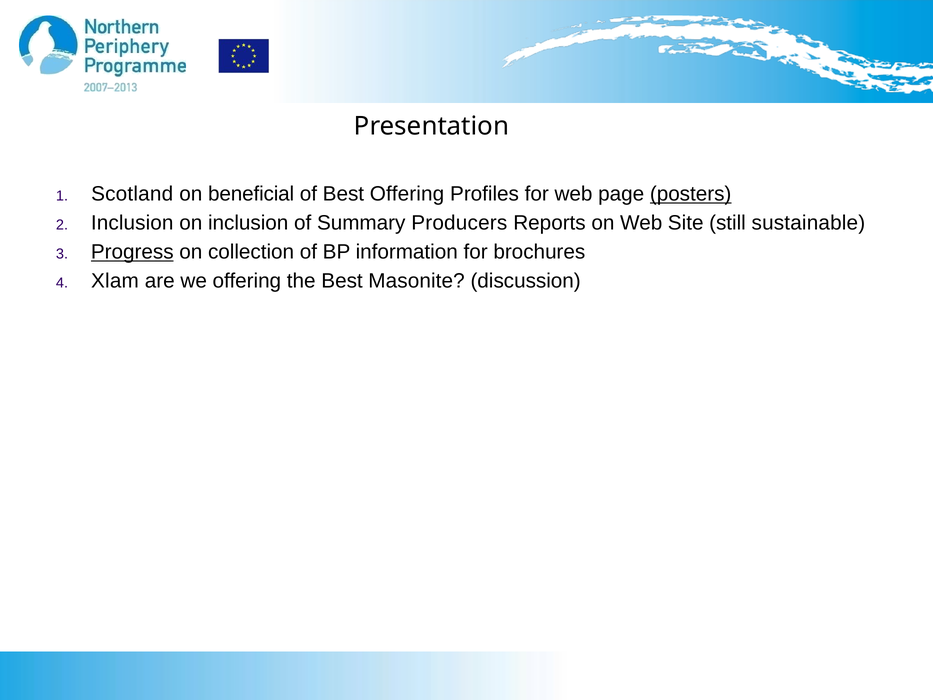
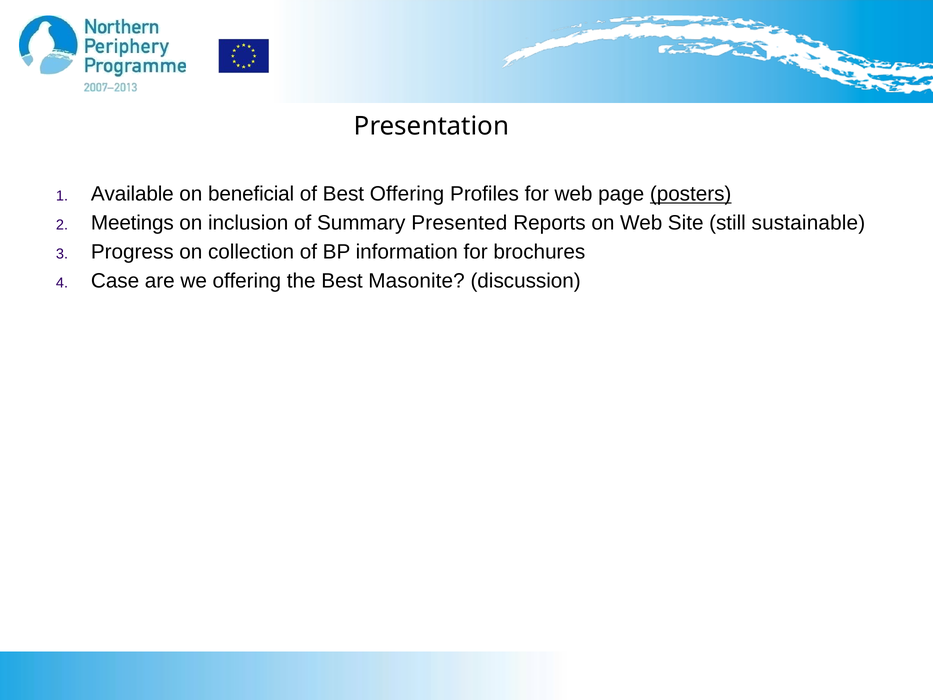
Scotland: Scotland -> Available (132, 194)
Inclusion: Inclusion -> Meetings (132, 223)
Producers: Producers -> Presented (459, 223)
Progress underline: present -> none (132, 252)
Xlam: Xlam -> Case (115, 281)
